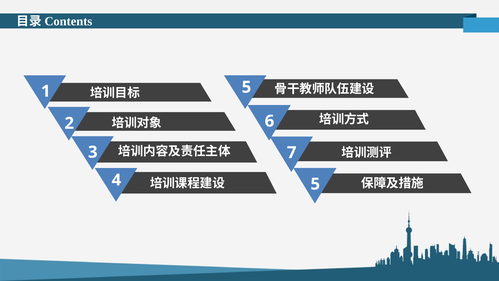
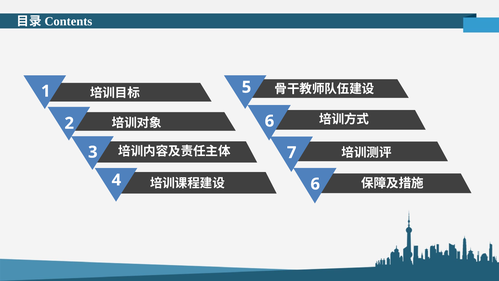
5: 5 -> 6 (315, 184)
